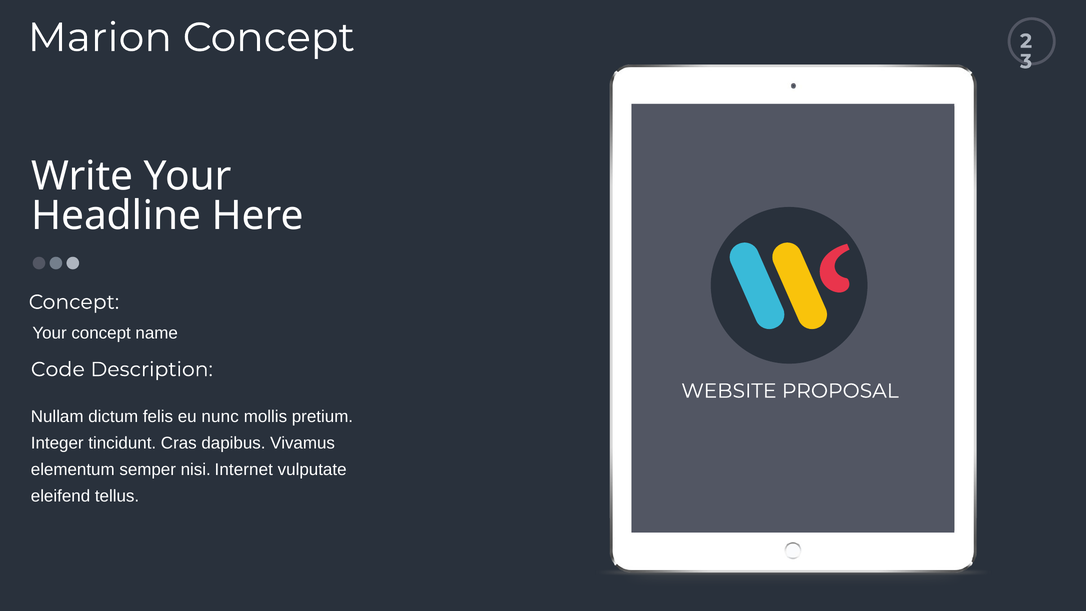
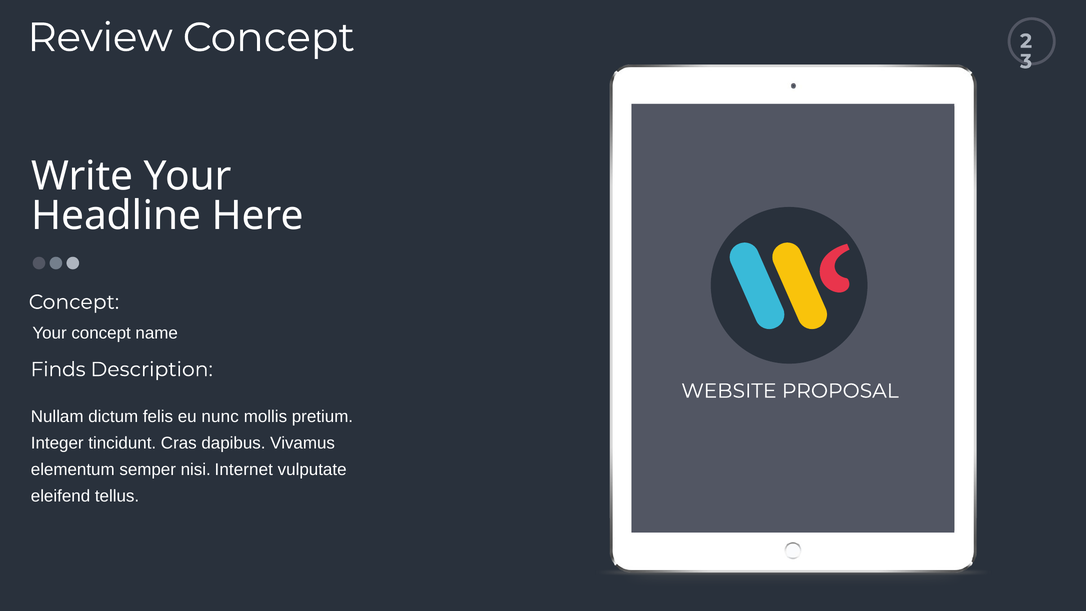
Marion: Marion -> Review (100, 38)
Code: Code -> Finds (58, 369)
